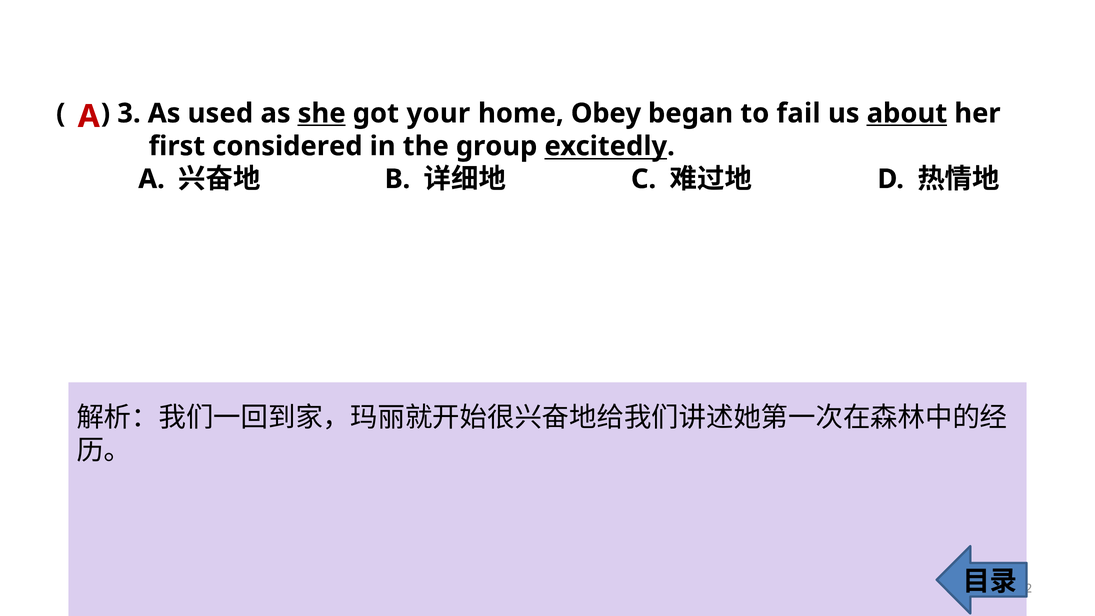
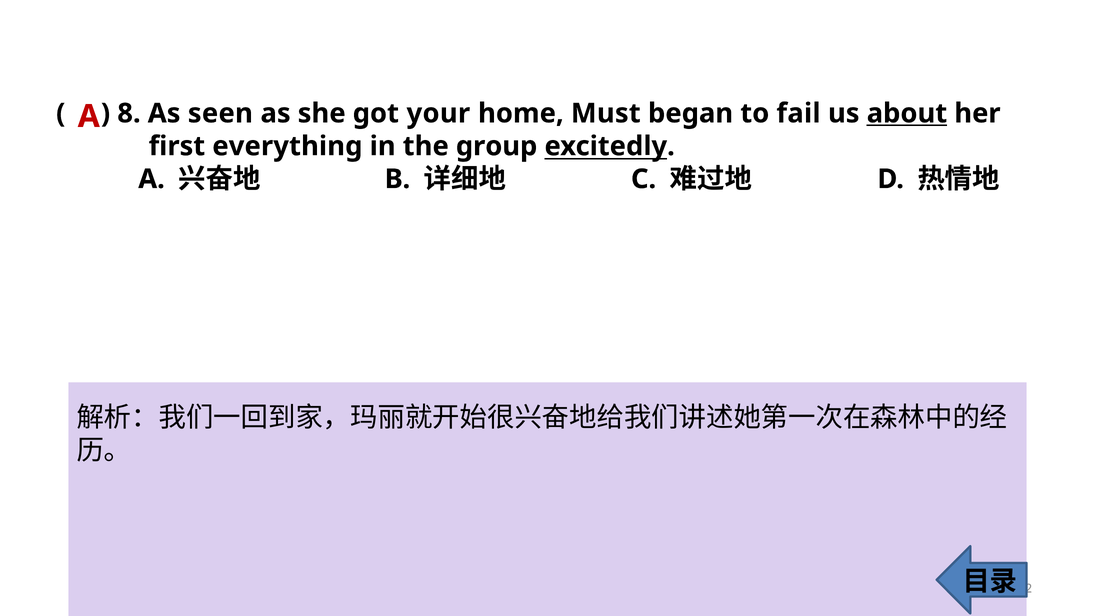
3: 3 -> 8 (129, 113)
used: used -> seen (220, 113)
she underline: present -> none (322, 113)
Obey: Obey -> Must (606, 113)
considered: considered -> everything (287, 146)
